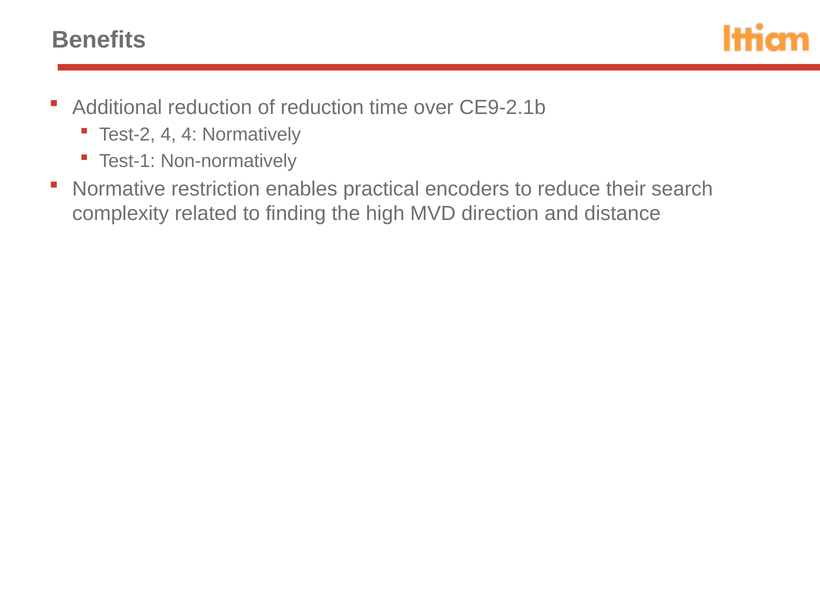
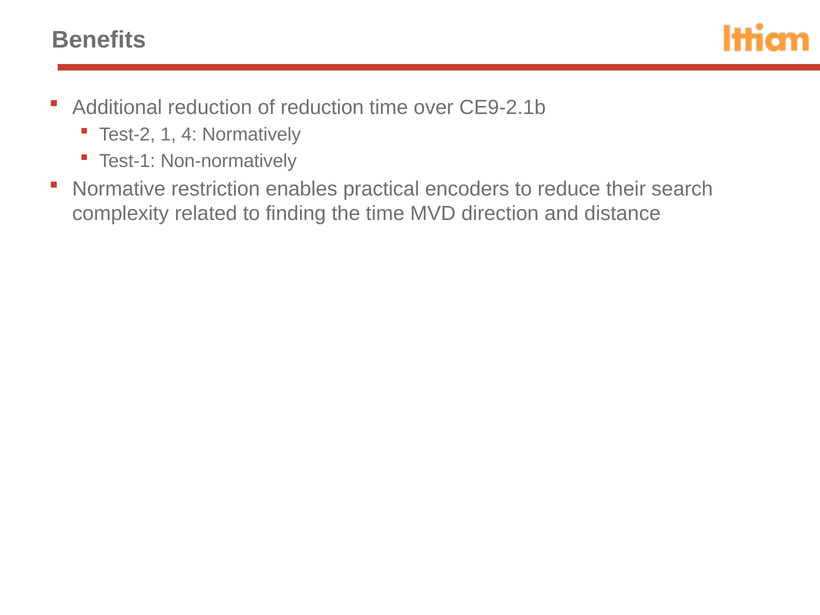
Test-2 4: 4 -> 1 (168, 135)
the high: high -> time (385, 213)
